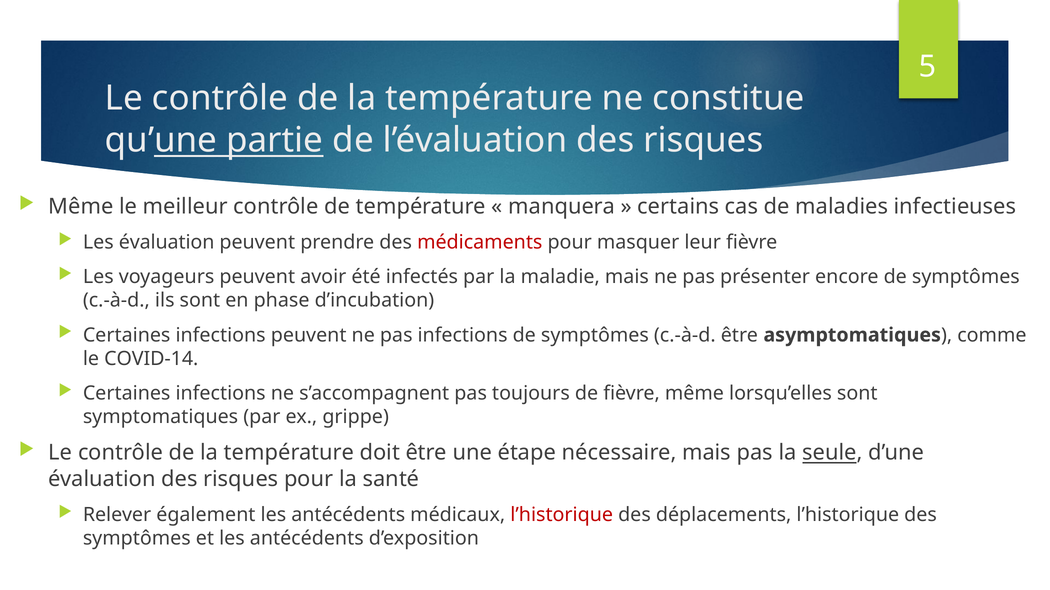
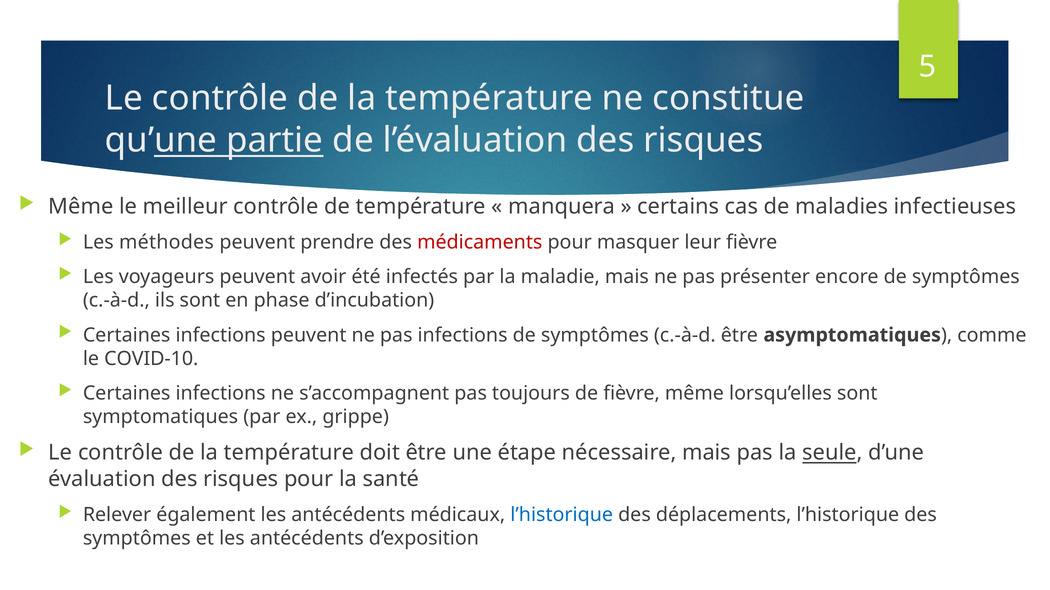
Les évaluation: évaluation -> méthodes (166, 243)
COVID-14: COVID-14 -> COVID-10 (151, 359)
l’historique colour: red -> blue (562, 515)
